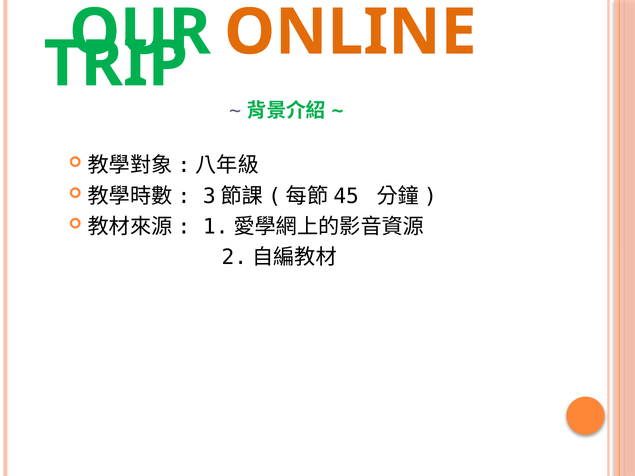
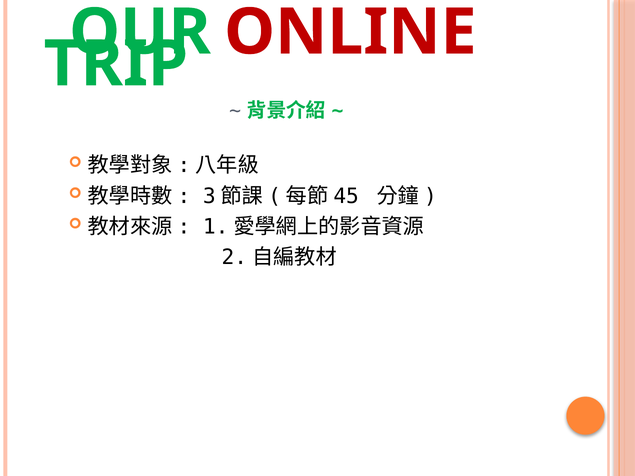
ONLINE colour: orange -> red (350, 32)
